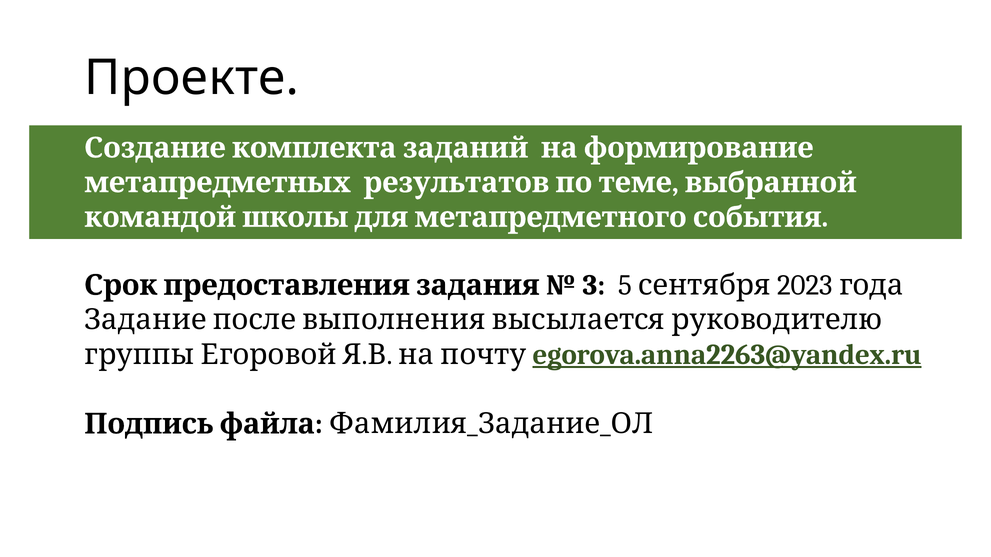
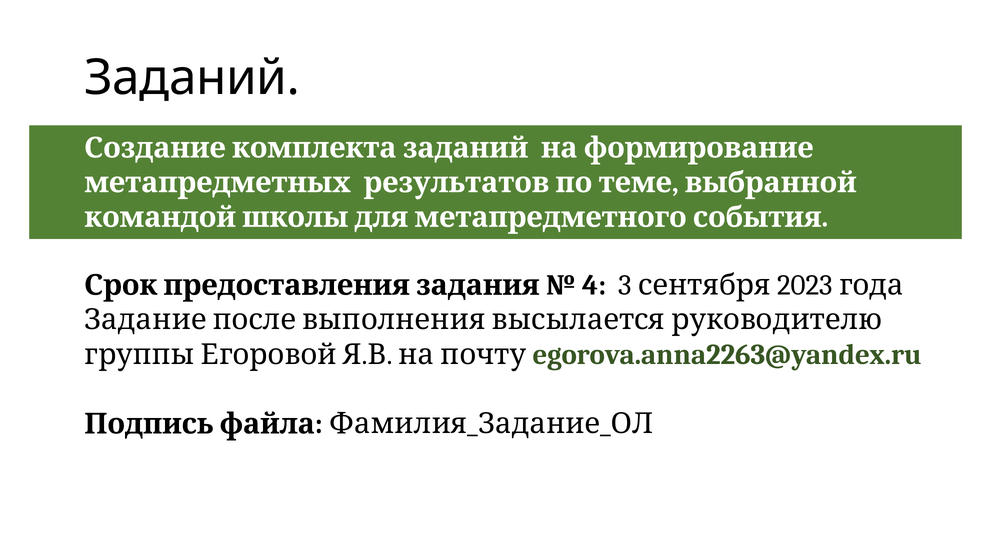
Проекте: Проекте -> Заданий (192, 78)
3: 3 -> 4 (594, 285)
5: 5 -> 3 (625, 285)
egorova.anna2263@yandex.ru underline: present -> none (727, 355)
